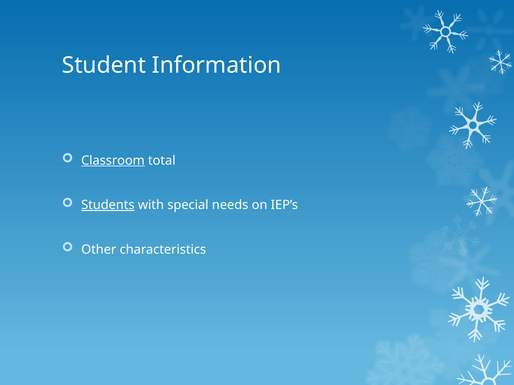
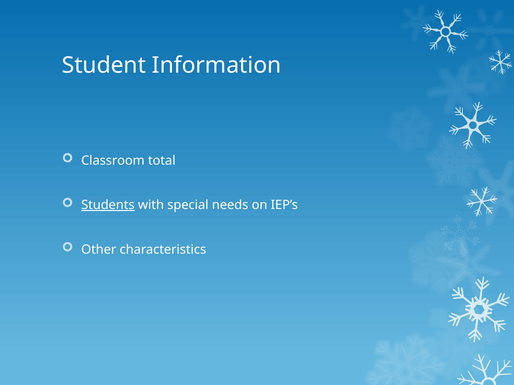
Classroom underline: present -> none (113, 161)
